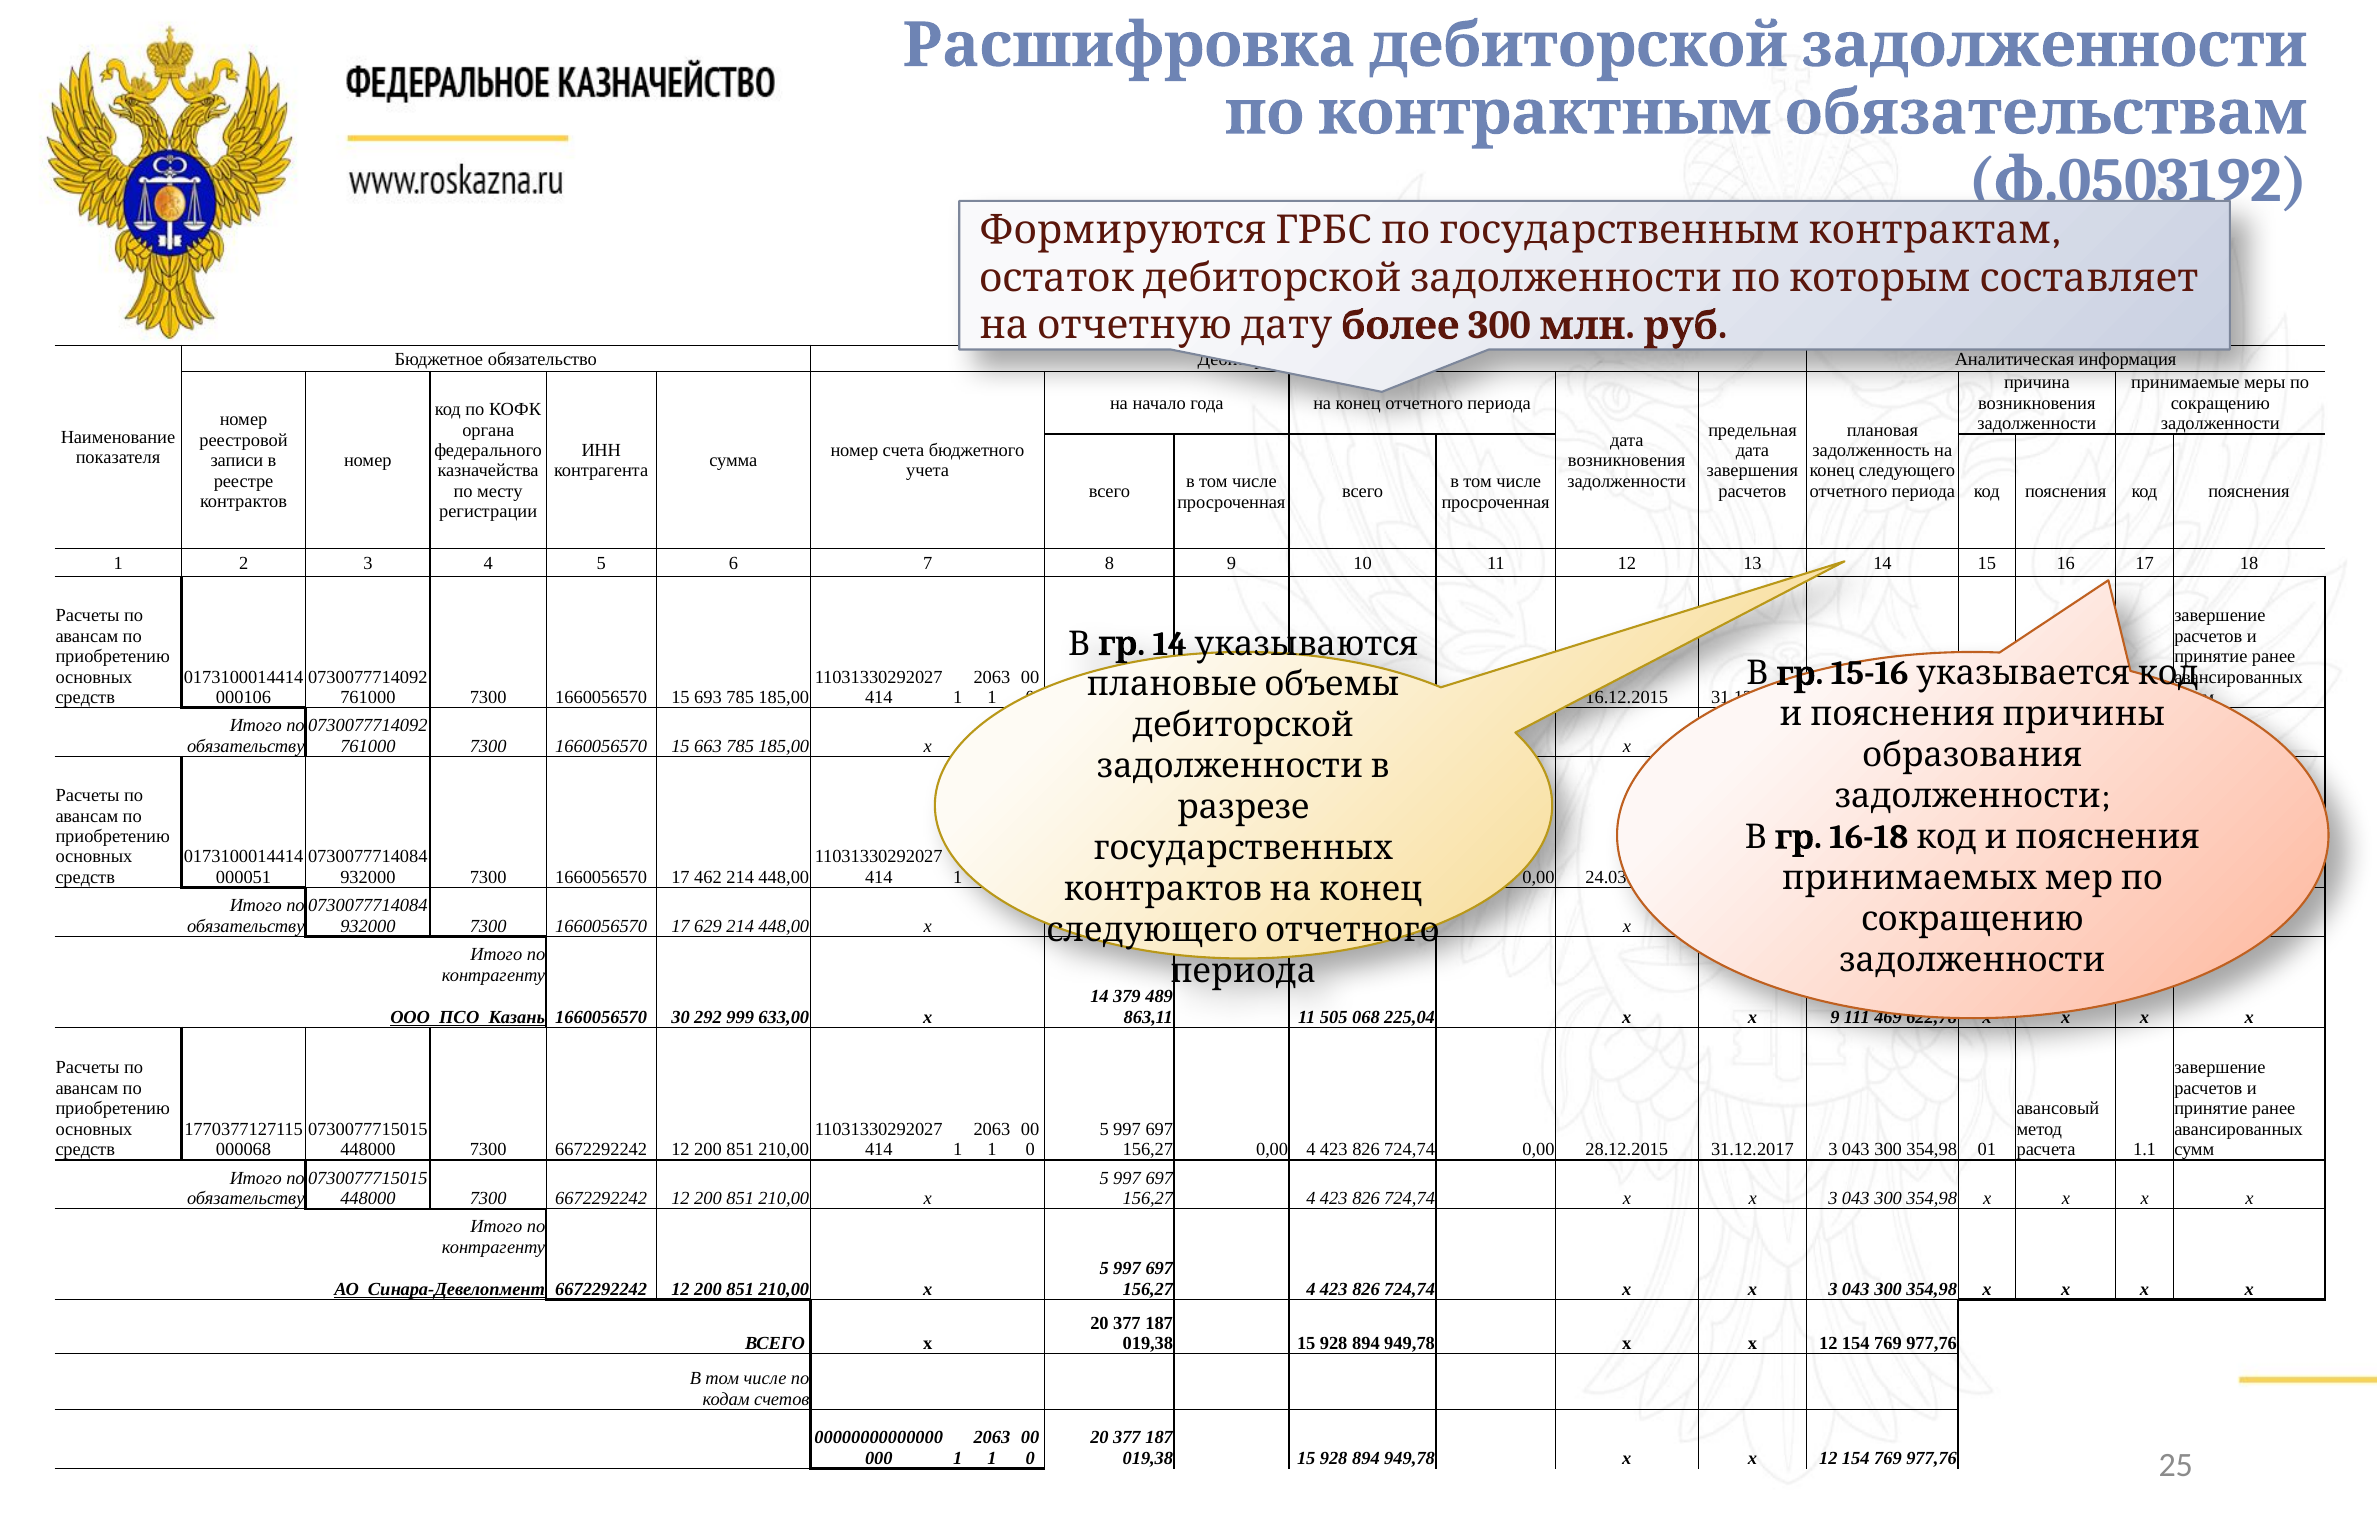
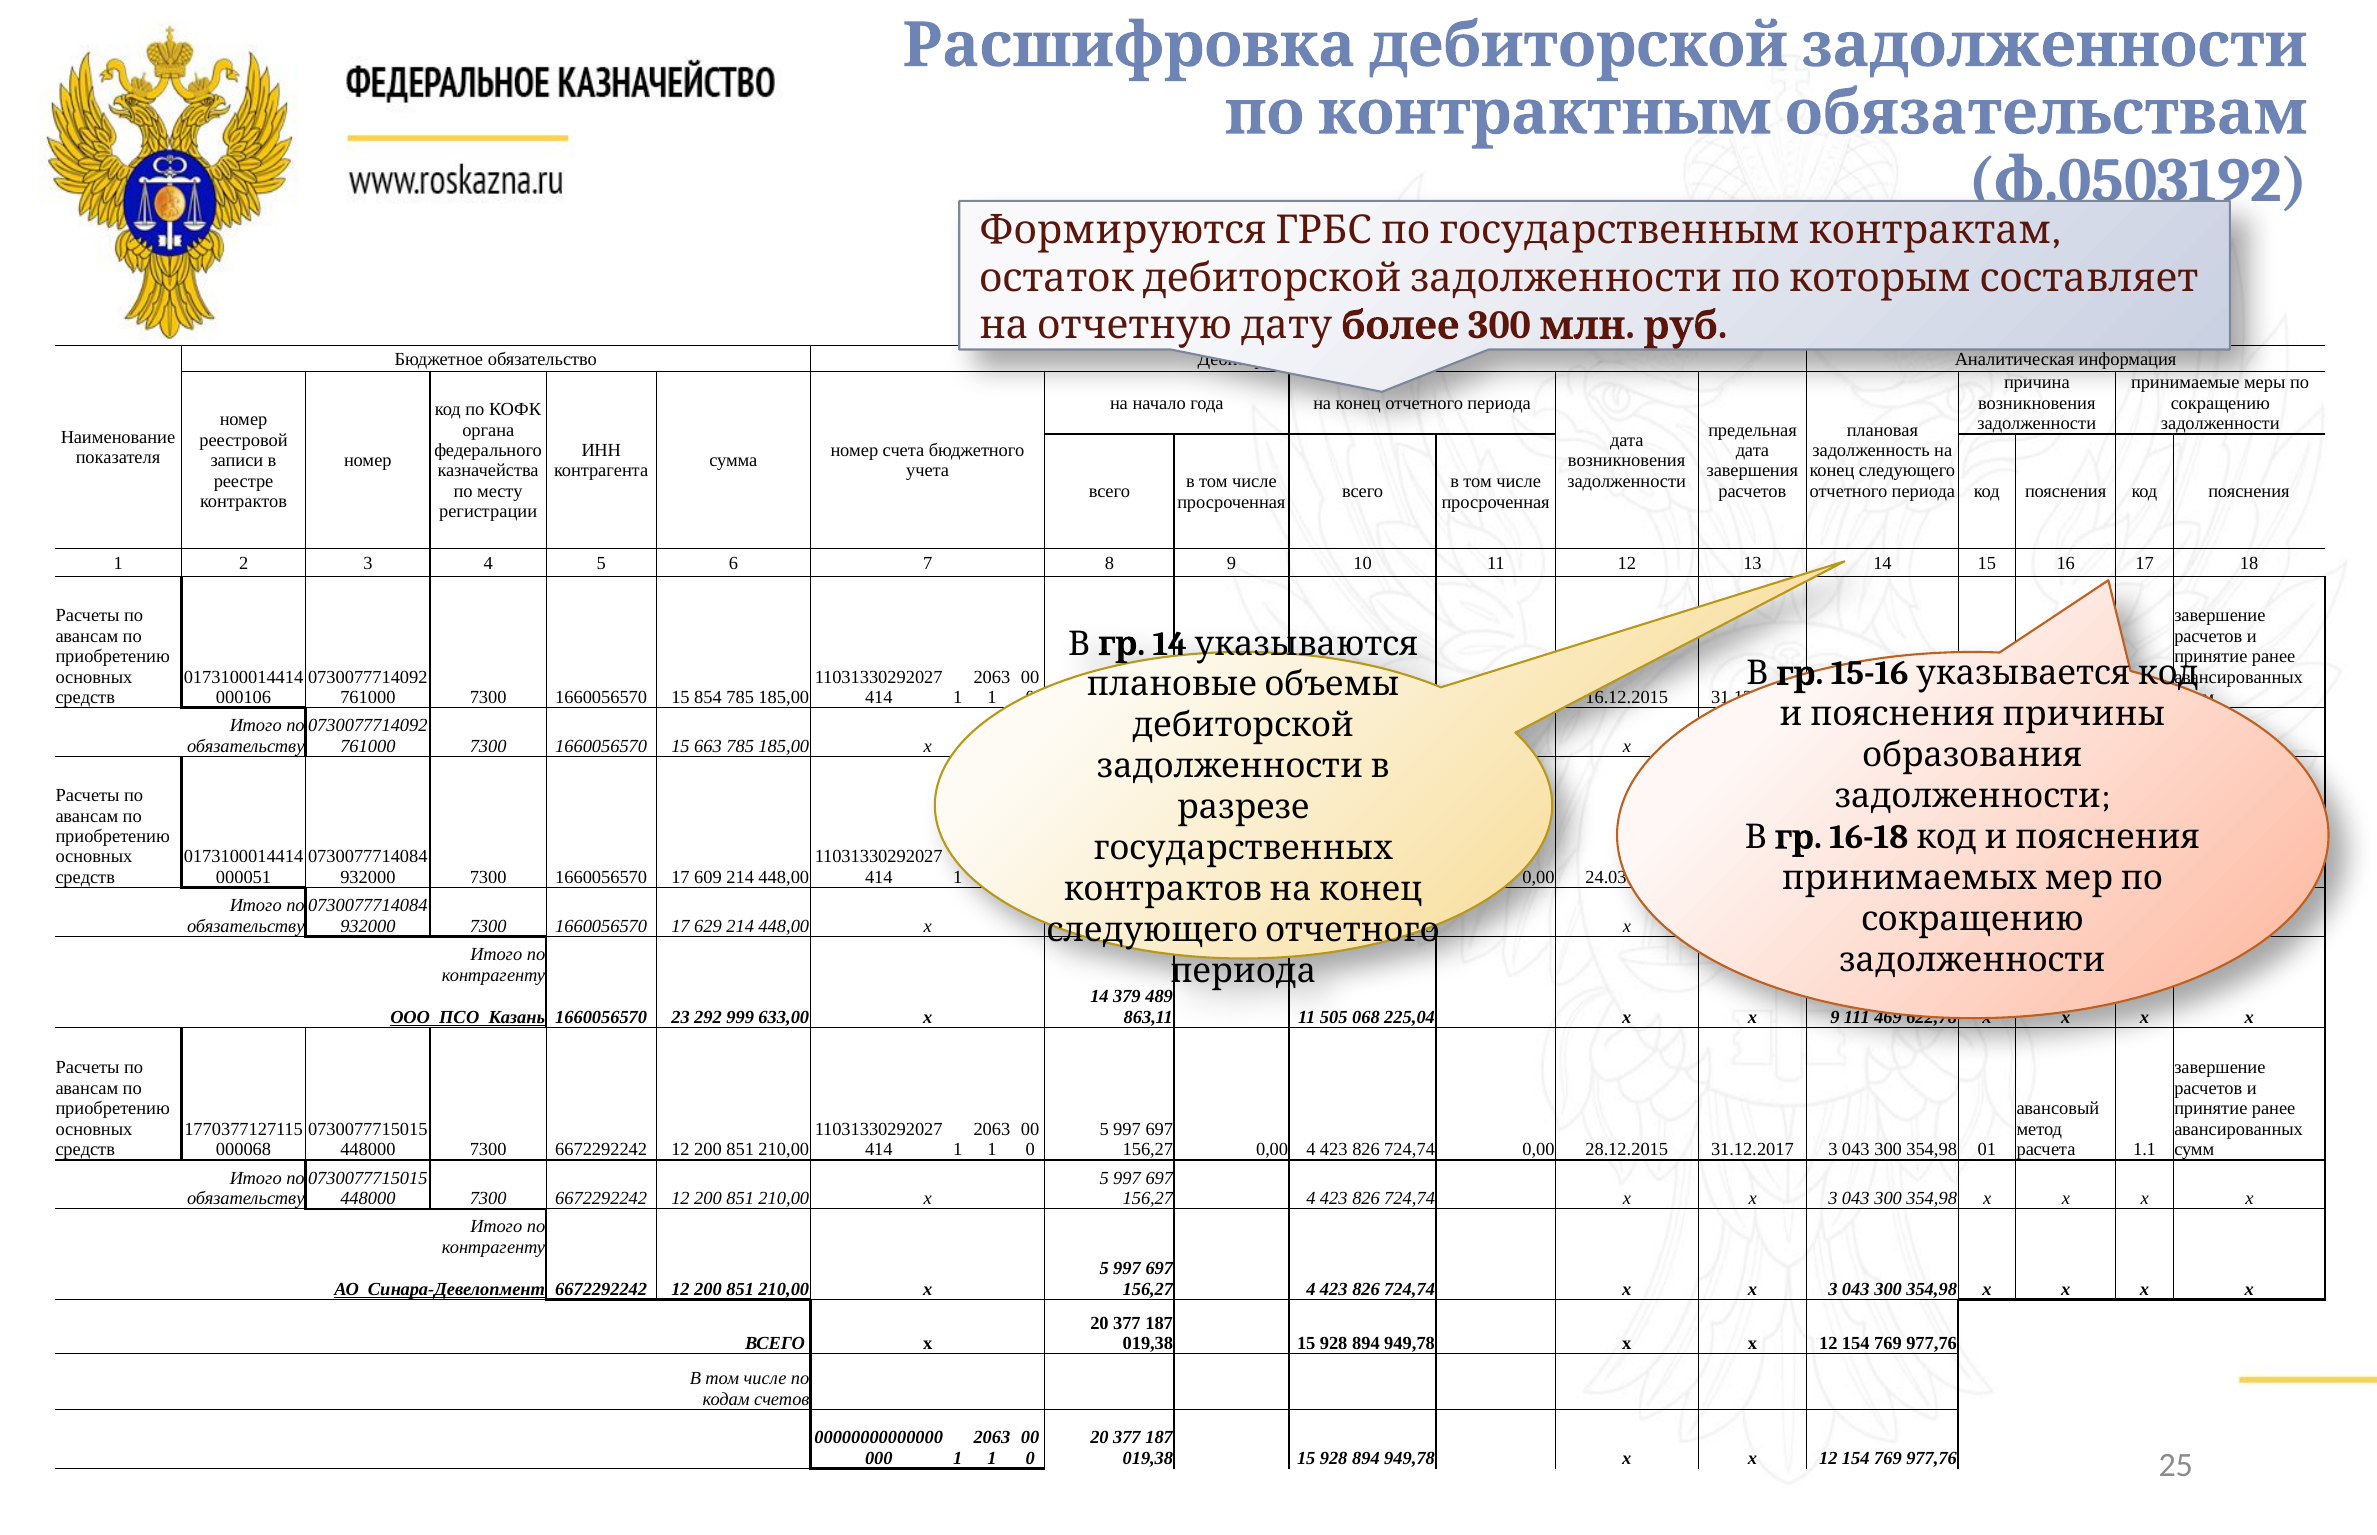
693: 693 -> 854 (708, 697)
462: 462 -> 609 (708, 877)
30: 30 -> 23 (681, 1017)
